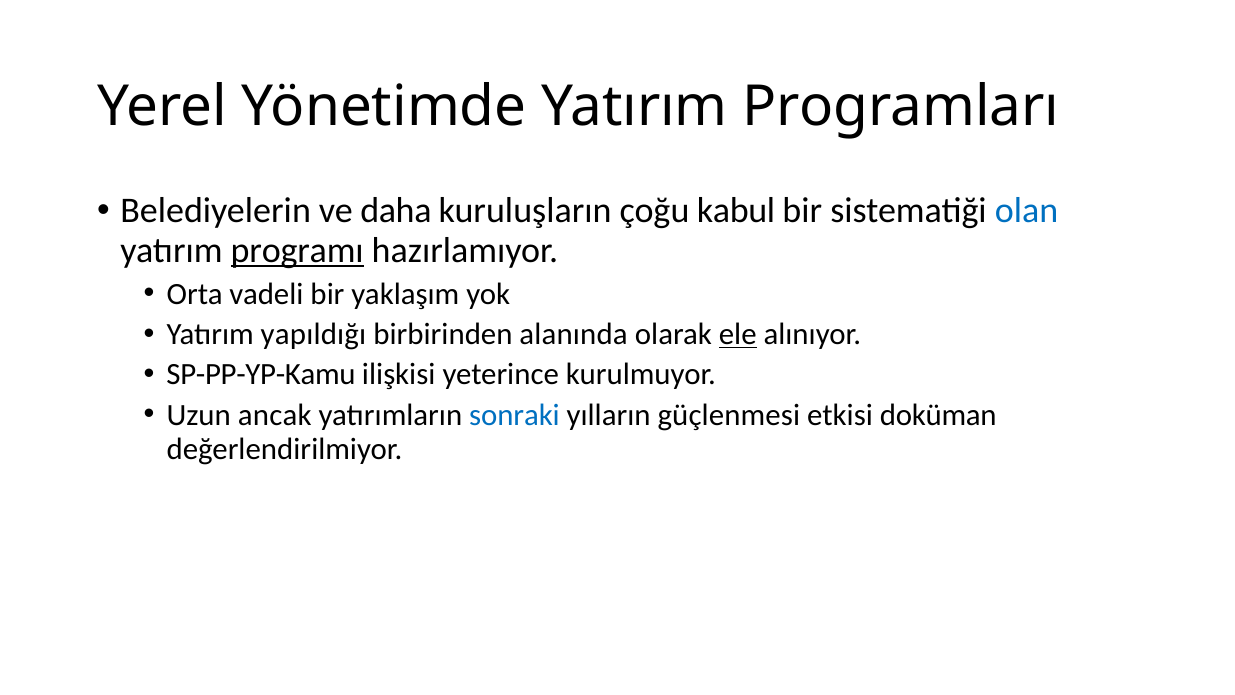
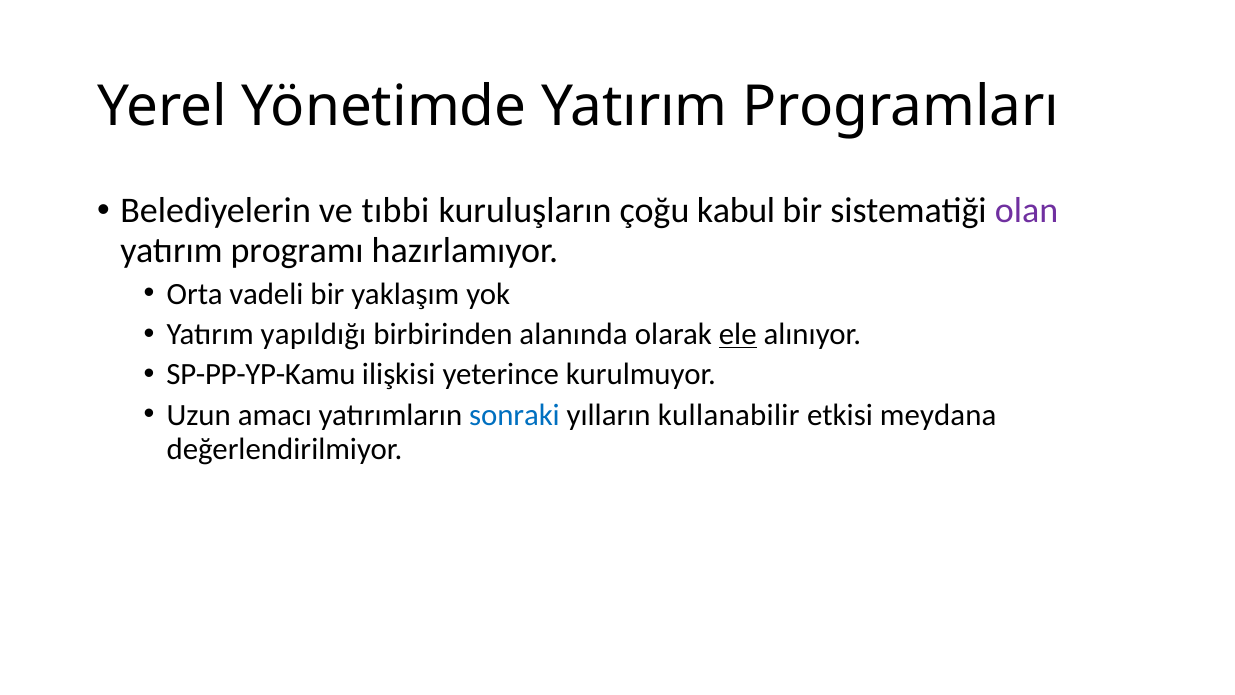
daha: daha -> tıbbi (396, 211)
olan colour: blue -> purple (1027, 211)
programı underline: present -> none (297, 251)
ancak: ancak -> amacı (275, 415)
güçlenmesi: güçlenmesi -> kullanabilir (729, 415)
doküman: doküman -> meydana (938, 415)
